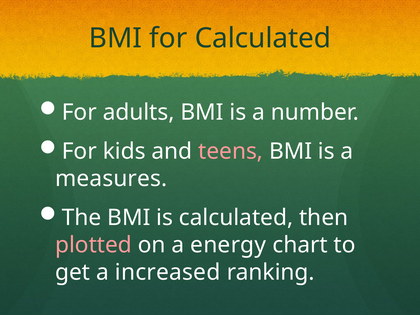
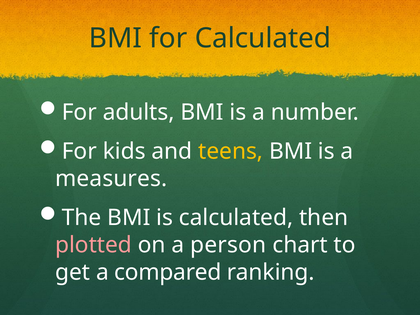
teens colour: pink -> yellow (231, 151)
energy: energy -> person (228, 245)
increased: increased -> compared (168, 272)
